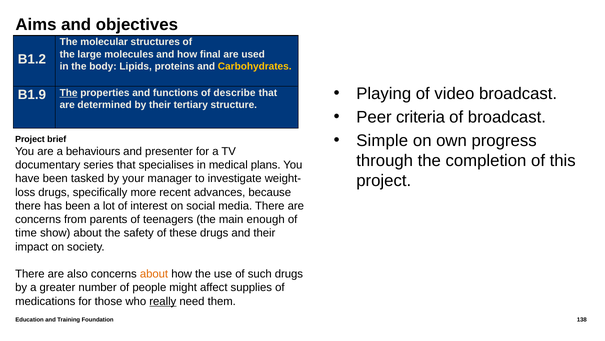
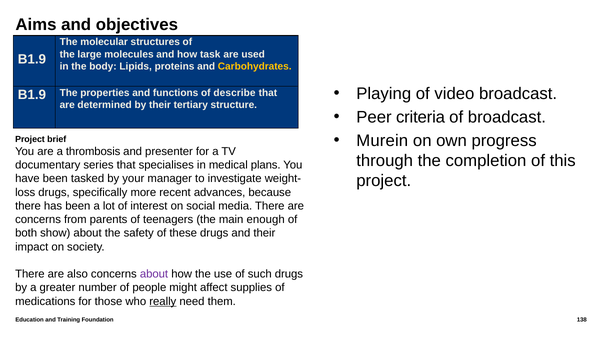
final: final -> task (210, 54)
B1.2: B1.2 -> B1.9 (32, 59)
The underline: present -> none (69, 93)
Simple: Simple -> Murein (382, 140)
behaviours: behaviours -> thrombosis (93, 151)
time: time -> both (26, 233)
about colour: orange -> purple (154, 274)
